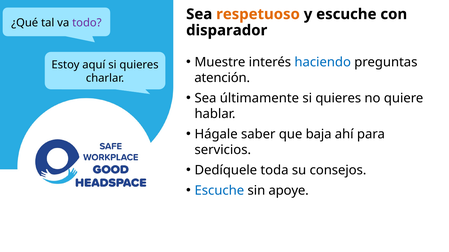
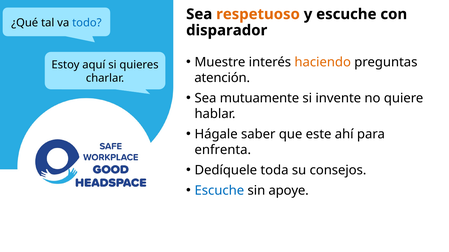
todo colour: purple -> blue (87, 23)
haciendo colour: blue -> orange (323, 62)
últimamente: últimamente -> mutuamente (259, 98)
quieres: quieres -> invente (338, 98)
baja: baja -> este (319, 135)
servicios: servicios -> enfrenta (223, 150)
